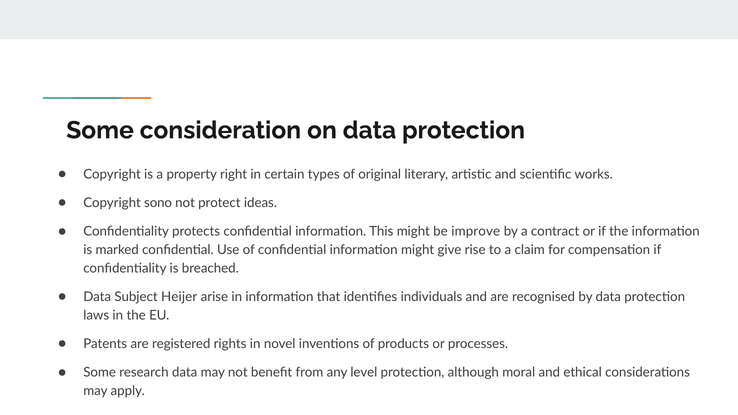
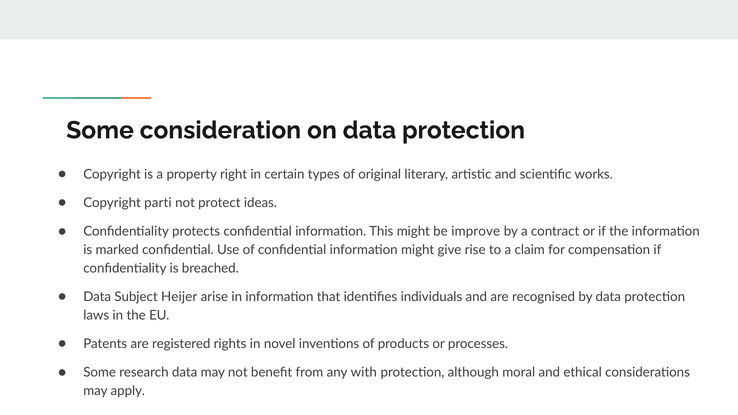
sono: sono -> parti (158, 203)
level: level -> with (364, 373)
